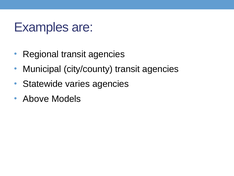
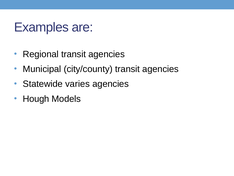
Above: Above -> Hough (36, 99)
